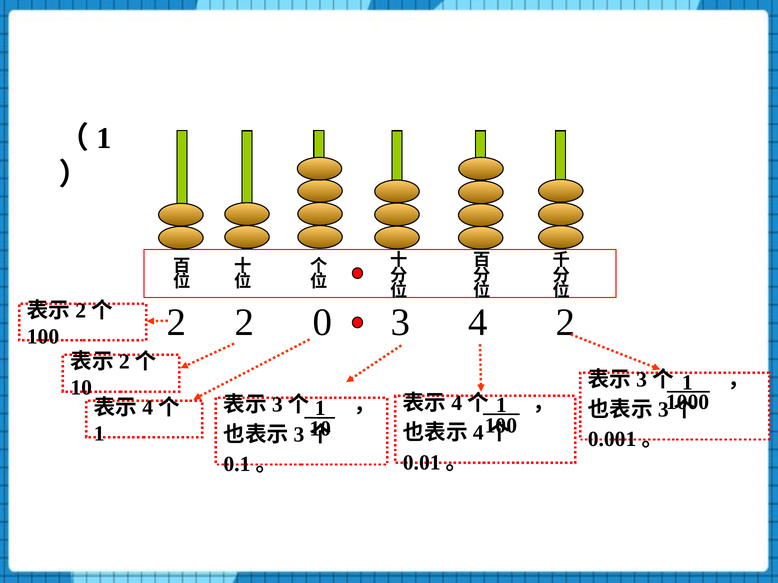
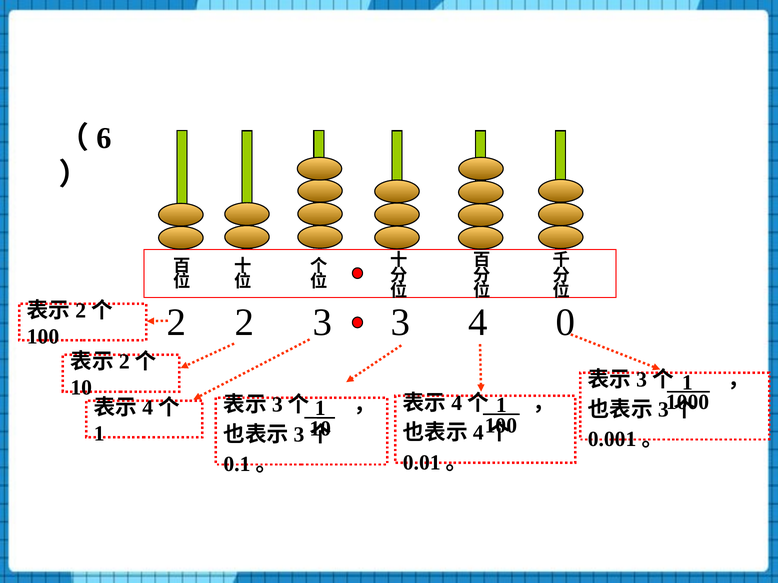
1: 1 -> 6 (104, 138)
2 0: 0 -> 3 (323, 323)
4 2: 2 -> 0 (566, 323)
